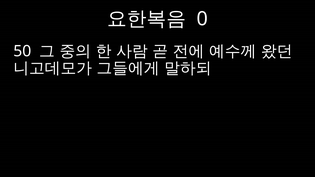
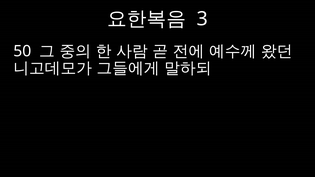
0: 0 -> 3 (202, 19)
